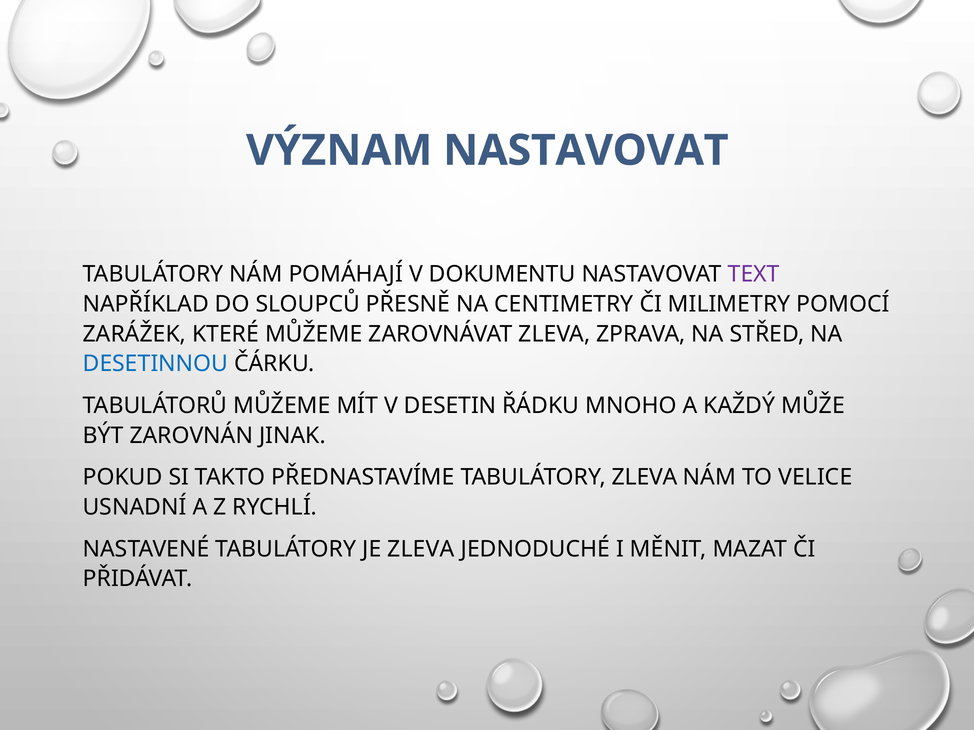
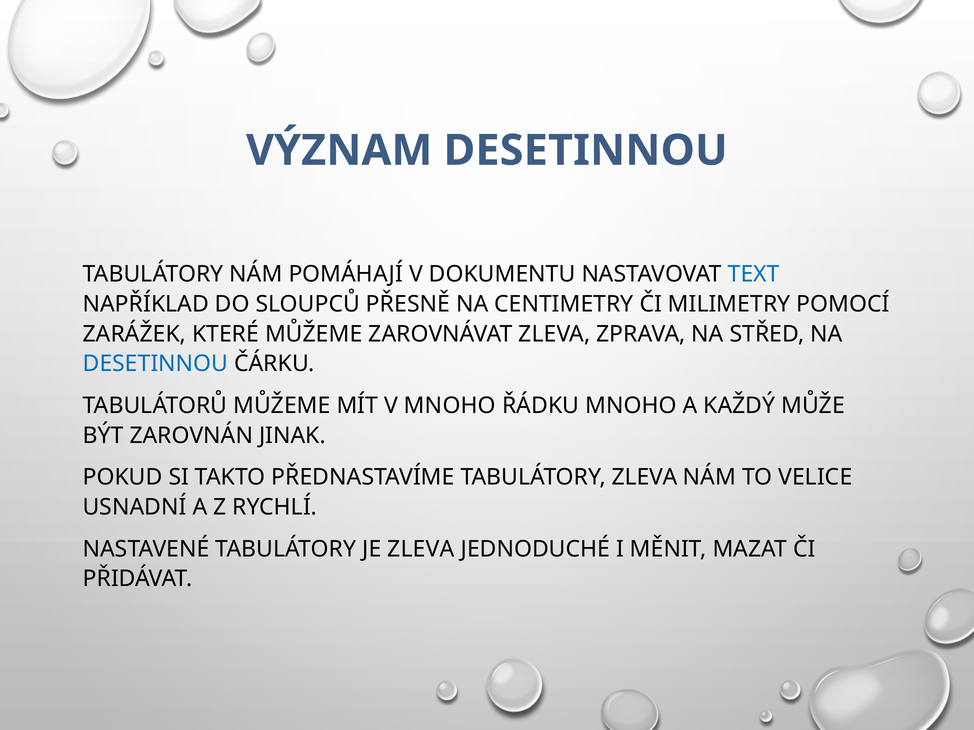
VÝZNAM NASTAVOVAT: NASTAVOVAT -> DESETINNOU (586, 151)
TEXT colour: purple -> blue (754, 275)
V DESETIN: DESETIN -> MNOHO (450, 406)
